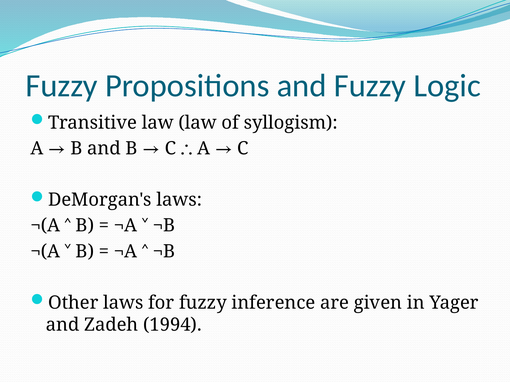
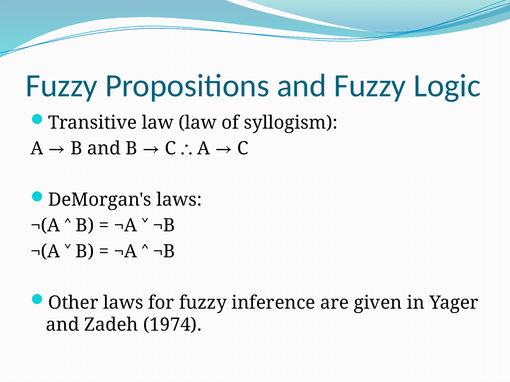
1994: 1994 -> 1974 (172, 325)
